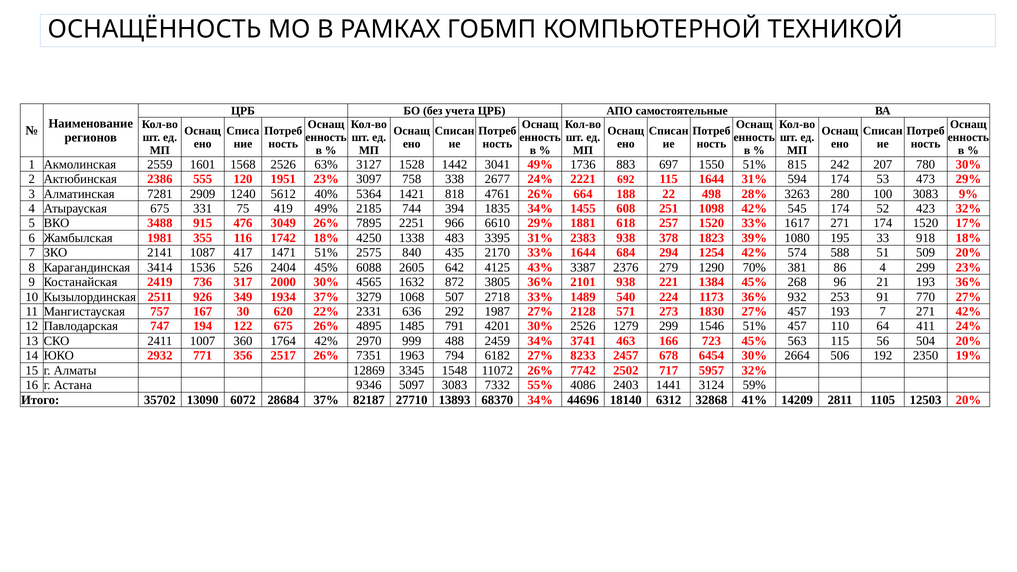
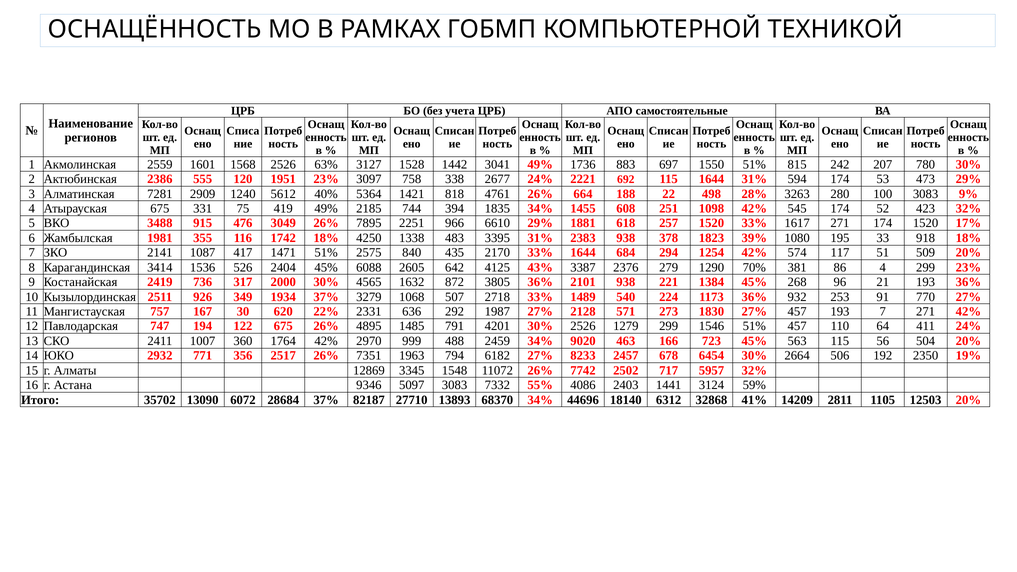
588: 588 -> 117 (840, 253)
3741: 3741 -> 9020 (583, 341)
